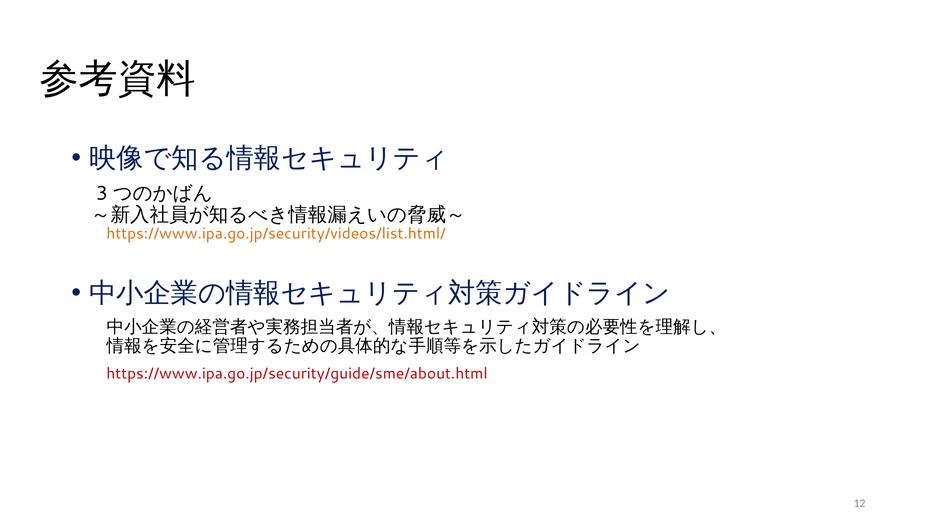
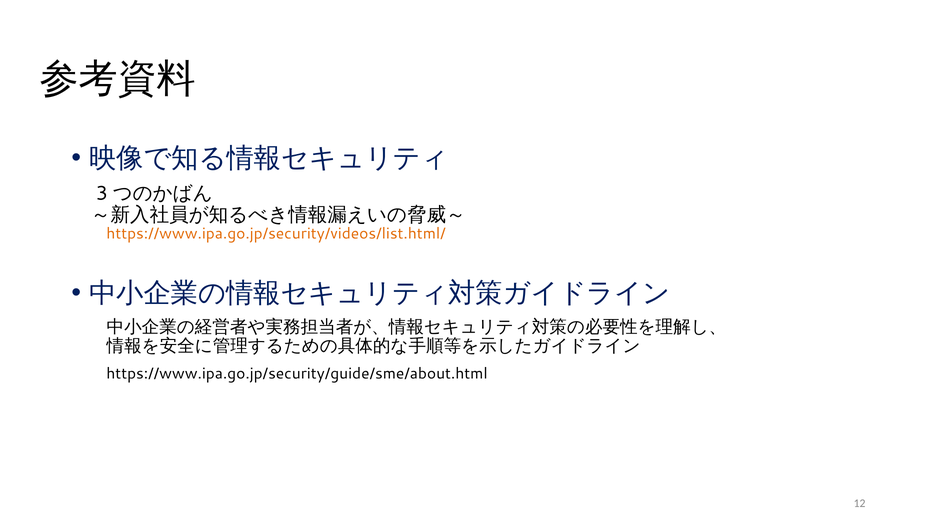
https://www.ipa.go.jp/security/guide/sme/about.html colour: red -> black (297, 374)
